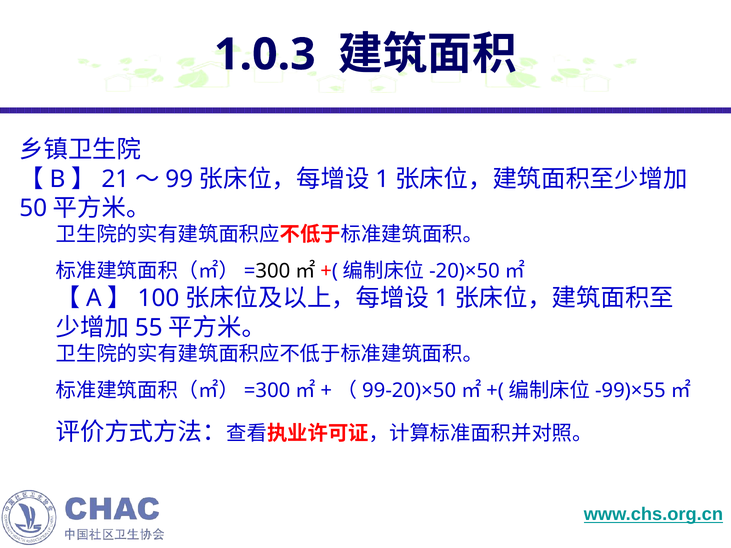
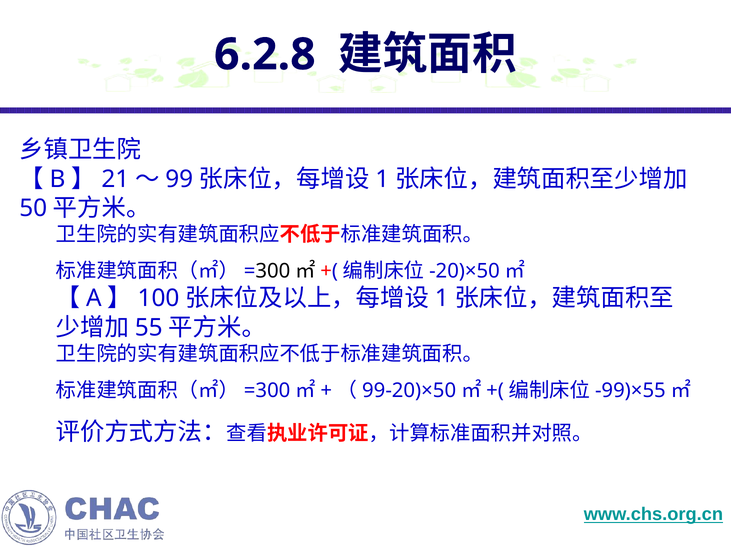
1.0.3: 1.0.3 -> 6.2.8 (265, 55)
